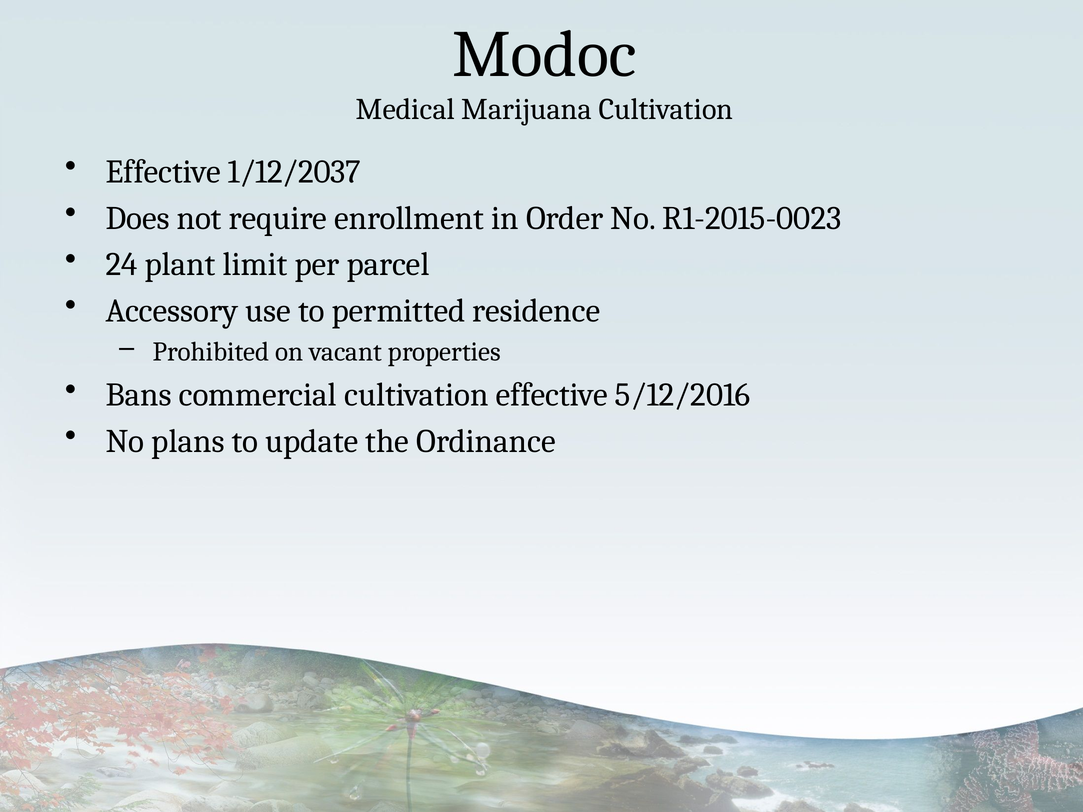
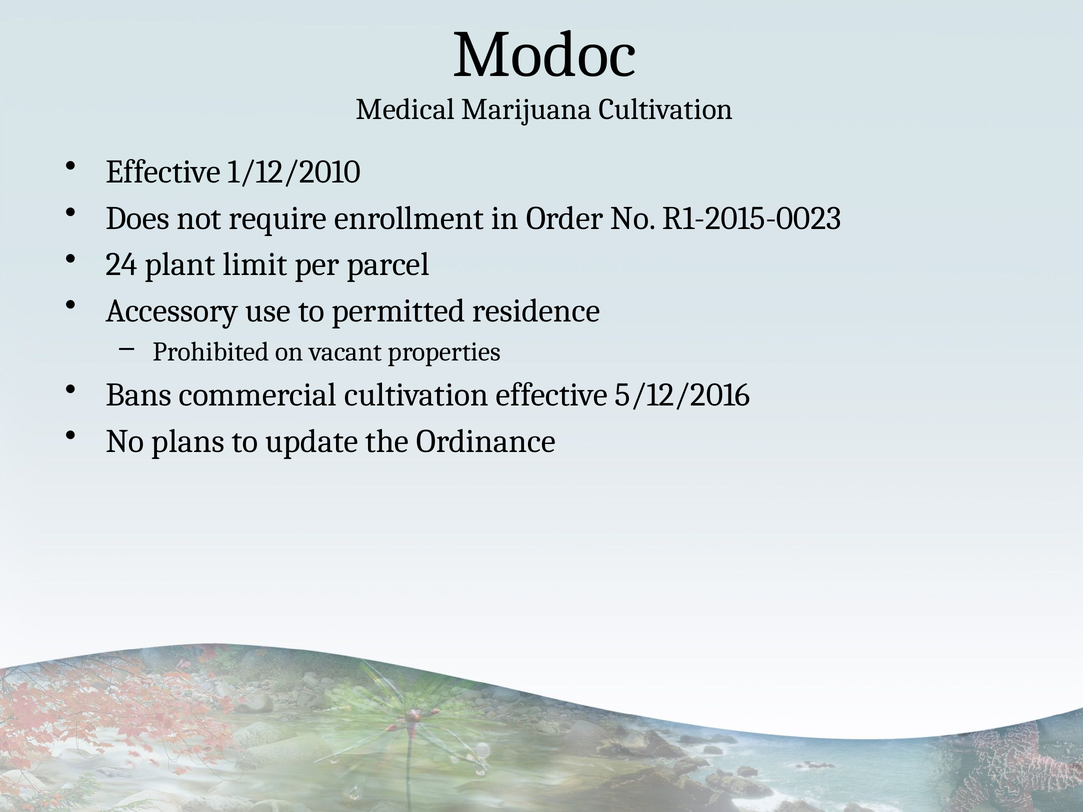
1/12/2037: 1/12/2037 -> 1/12/2010 (294, 172)
